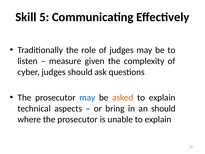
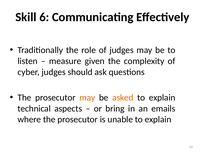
5: 5 -> 6 (44, 17)
may colour: blue -> orange (87, 97)
an should: should -> emails (163, 108)
